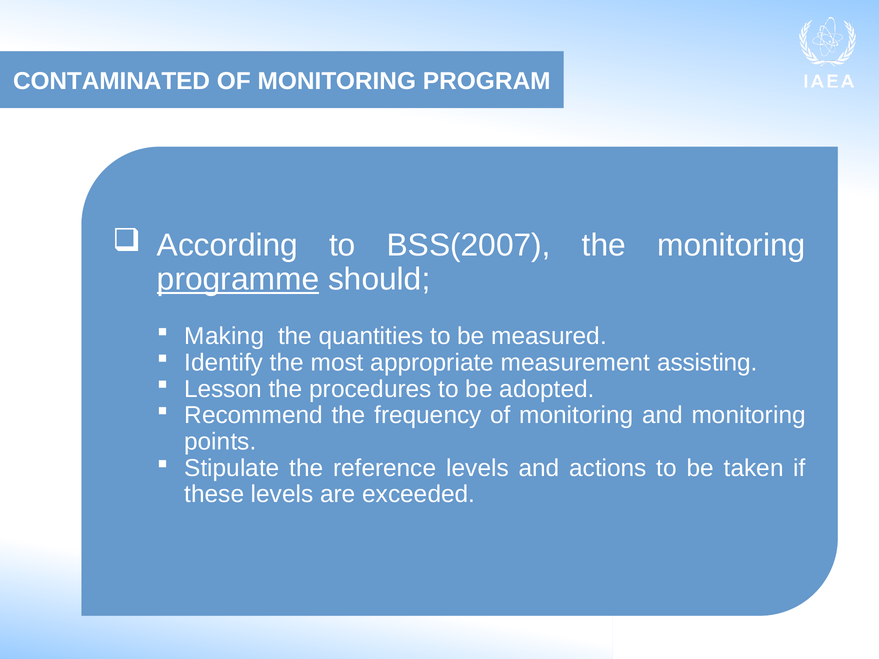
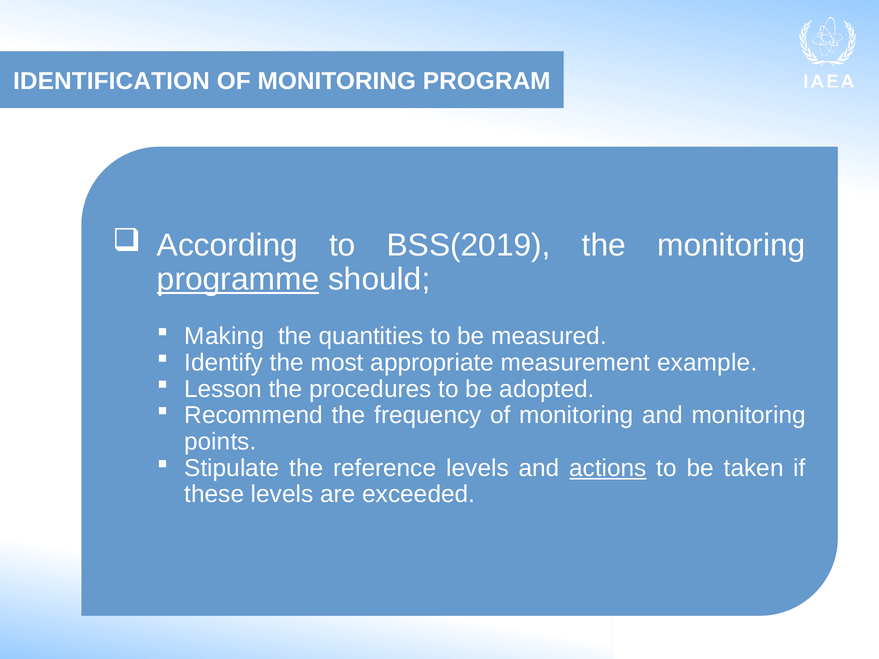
CONTAMINATED: CONTAMINATED -> IDENTIFICATION (111, 81)
BSS(2007: BSS(2007 -> BSS(2019 (469, 245)
assisting: assisting -> example (707, 363)
actions underline: none -> present (608, 468)
